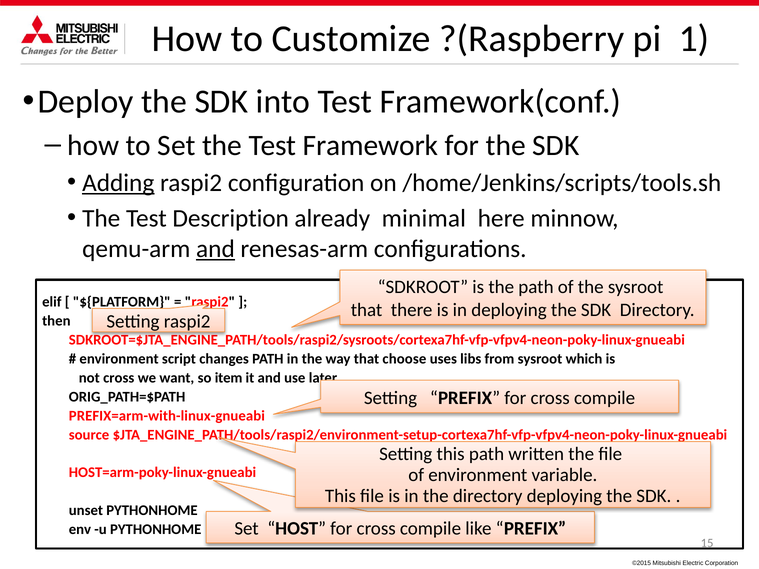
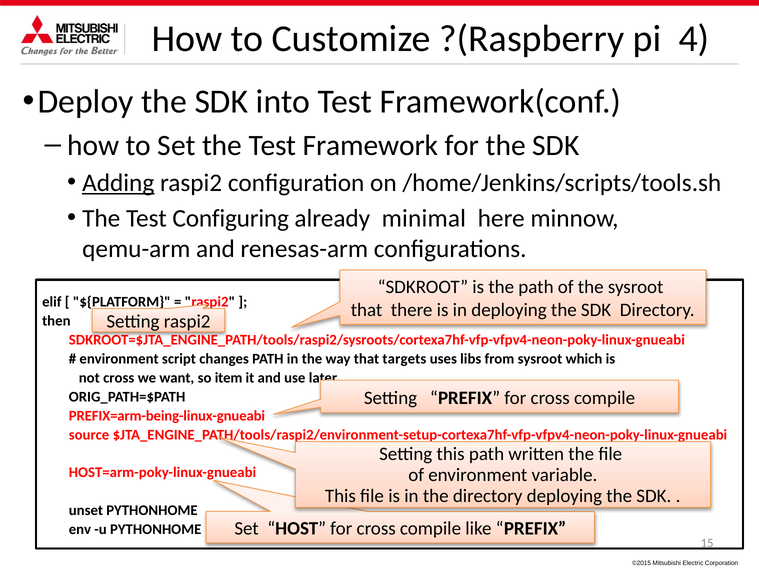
1: 1 -> 4 (694, 39)
Description: Description -> Configuring (231, 218)
and underline: present -> none (215, 249)
choose: choose -> targets (404, 359)
PREFIX=arm-with-linux-gnueabi: PREFIX=arm-with-linux-gnueabi -> PREFIX=arm-being-linux-gnueabi (167, 416)
